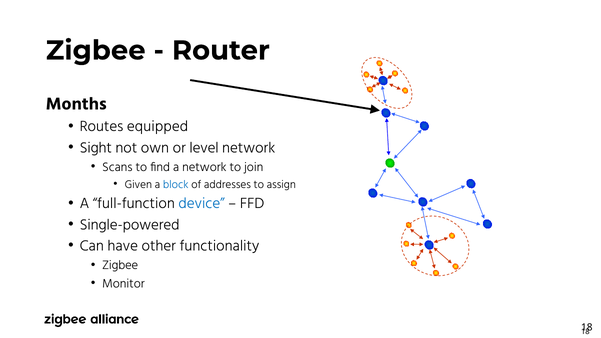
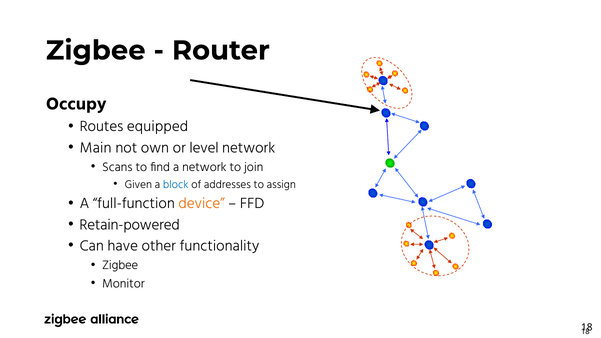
Months: Months -> Occupy (76, 104)
Sight: Sight -> Main (96, 148)
device colour: blue -> orange (202, 204)
Single-powered: Single-powered -> Retain-powered (130, 225)
